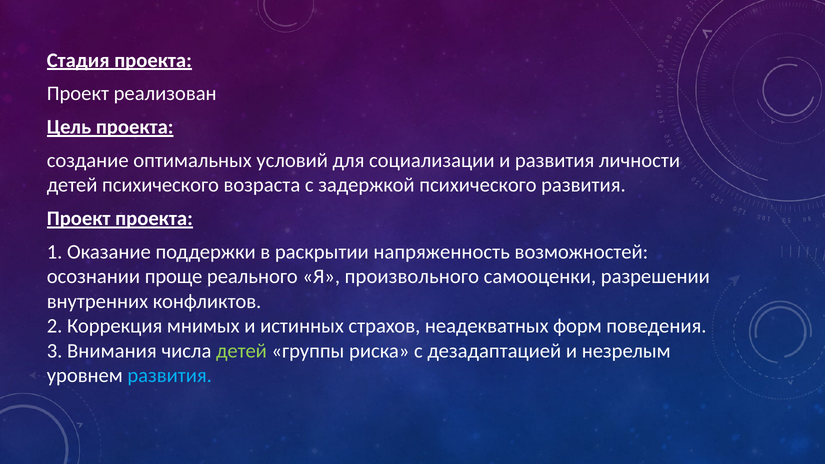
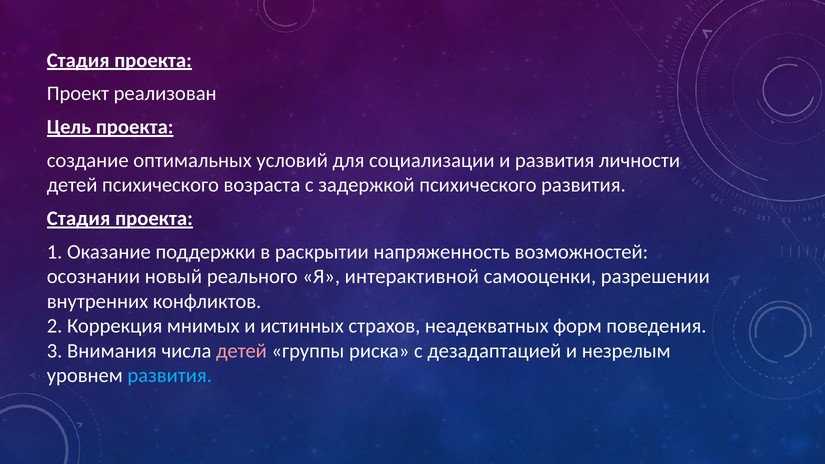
Проект: Проект -> Стадия (79, 218)
проще: проще -> новый (173, 277)
произвольного: произвольного -> интерактивной (412, 277)
детей colour: light green -> pink (241, 351)
